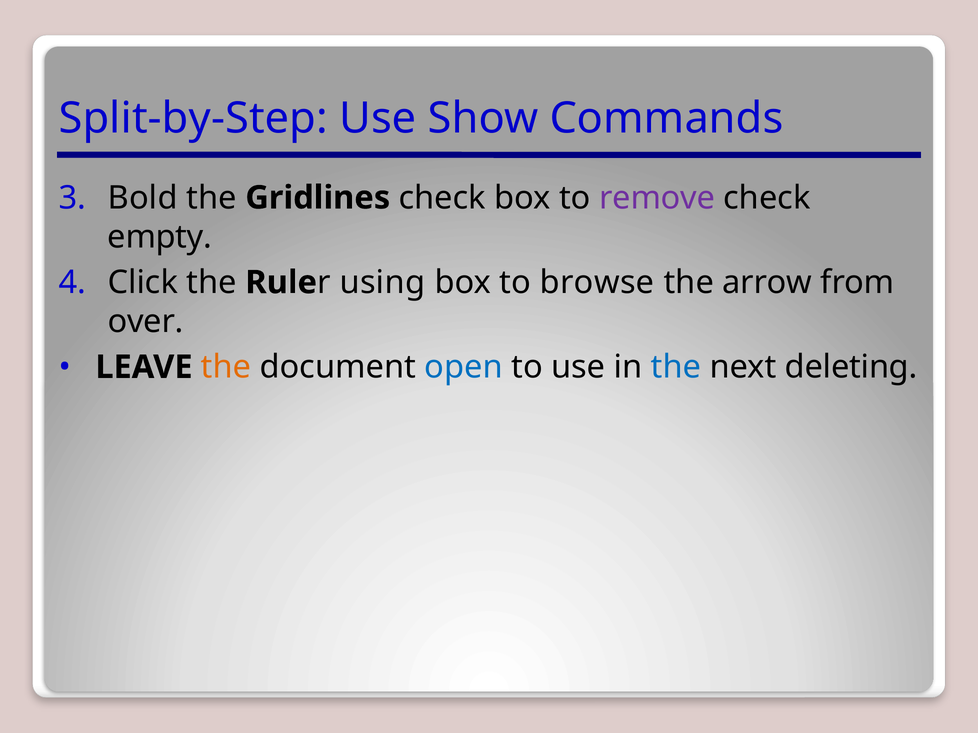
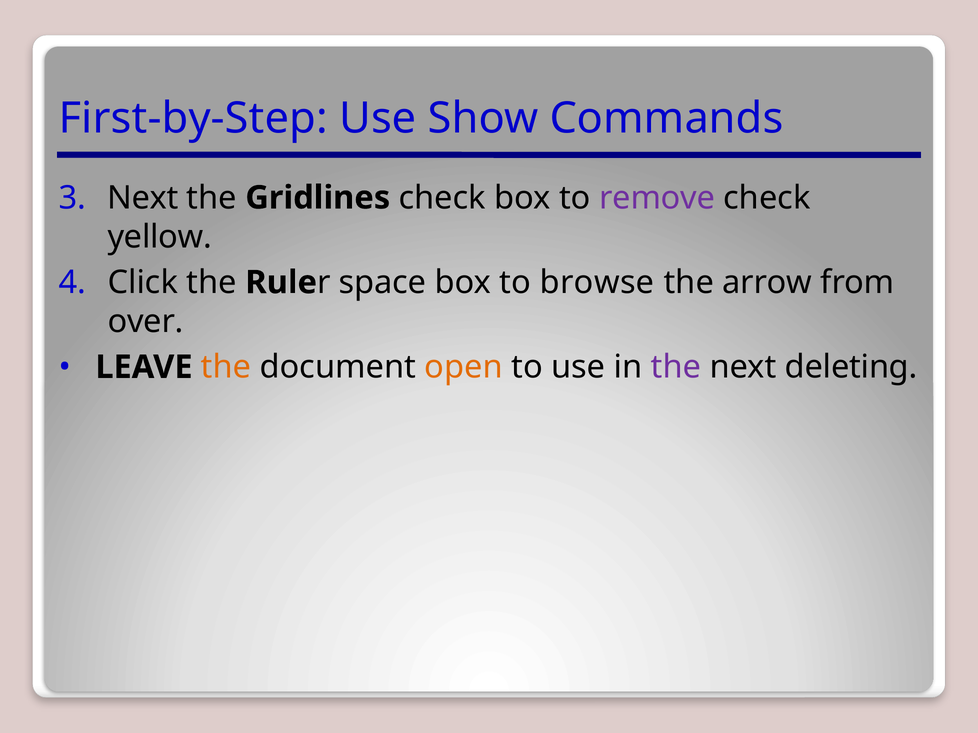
Split-by-Step: Split-by-Step -> First-by-Step (193, 119)
Bold: Bold -> Next (143, 198)
empty: empty -> yellow (160, 237)
using: using -> space (383, 283)
open colour: blue -> orange (464, 367)
the colour: blue -> purple (676, 367)
